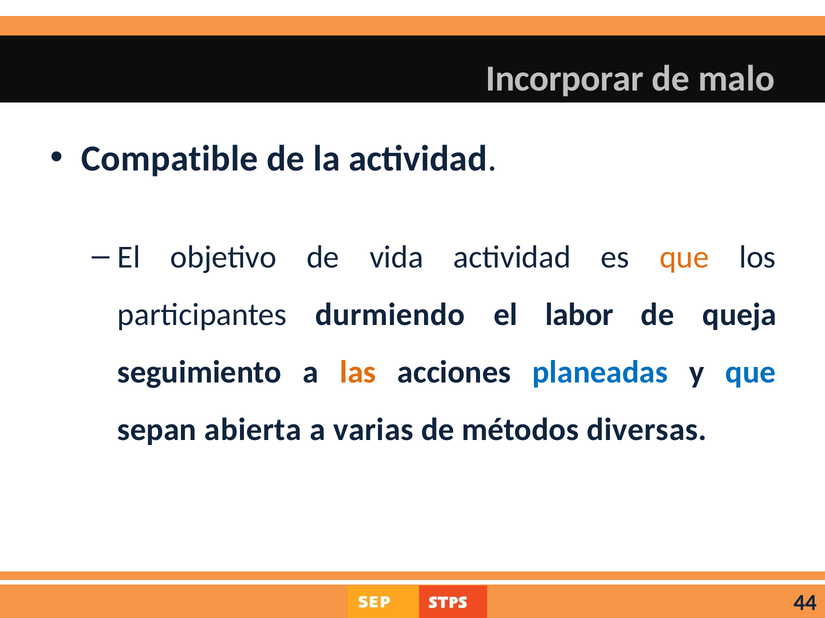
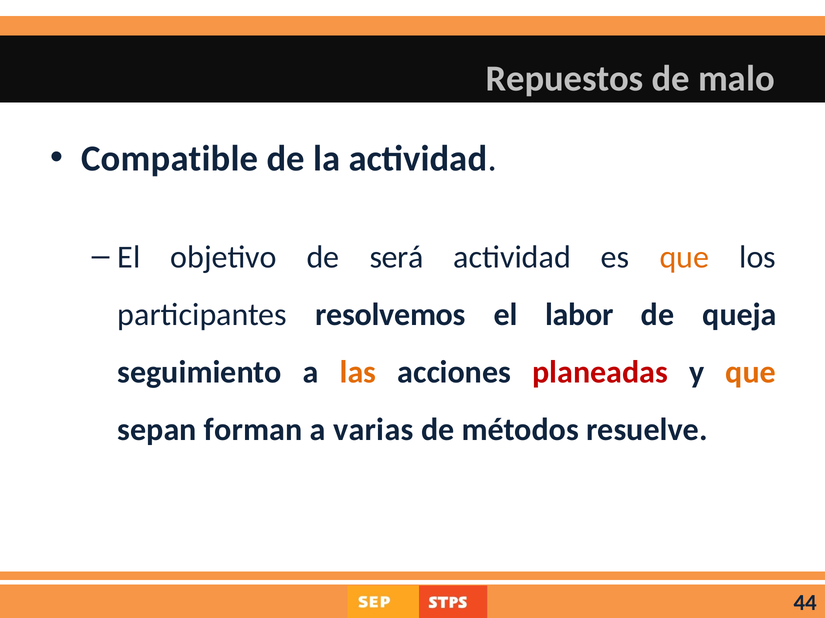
Incorporar: Incorporar -> Repuestos (565, 79)
vida: vida -> será (397, 257)
durmiendo: durmiendo -> resolvemos (390, 315)
planeadas colour: blue -> red (600, 373)
que colour: blue -> orange (751, 373)
abierta: abierta -> forman (253, 430)
diversas: diversas -> resuelve (647, 430)
